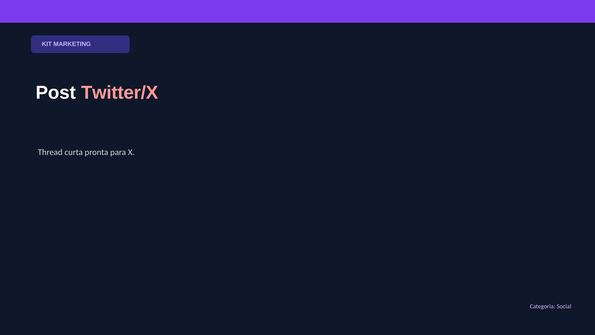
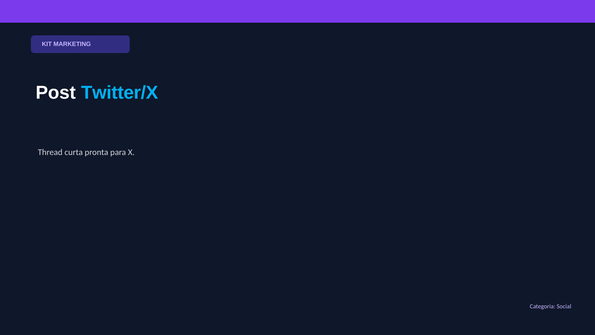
Twitter/X colour: pink -> light blue (120, 93)
